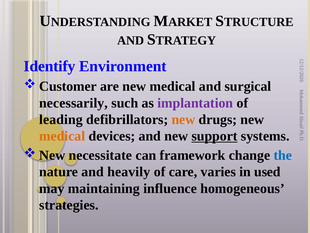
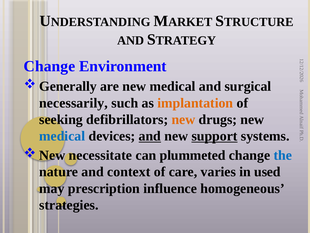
Identify: Identify -> Change (49, 66)
Customer: Customer -> Generally (68, 86)
implantation colour: purple -> orange (195, 103)
leading: leading -> seeking (61, 119)
medical colour: orange -> blue (62, 136)
and underline: none -> present (150, 136)
framework: framework -> plummeted (193, 155)
heavily: heavily -> context (129, 172)
maintaining: maintaining -> prescription (104, 188)
